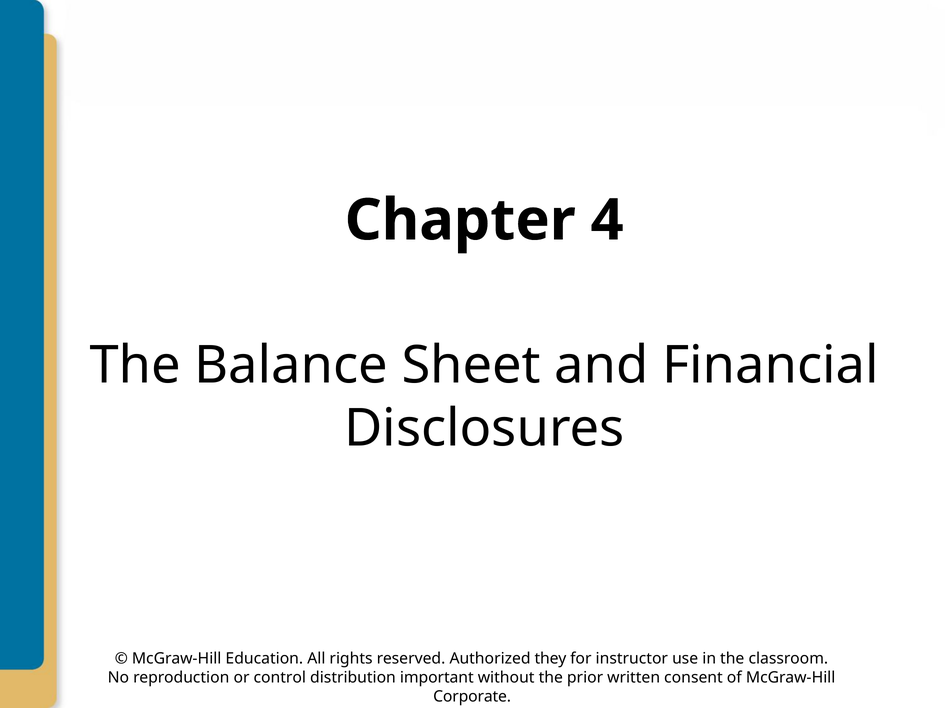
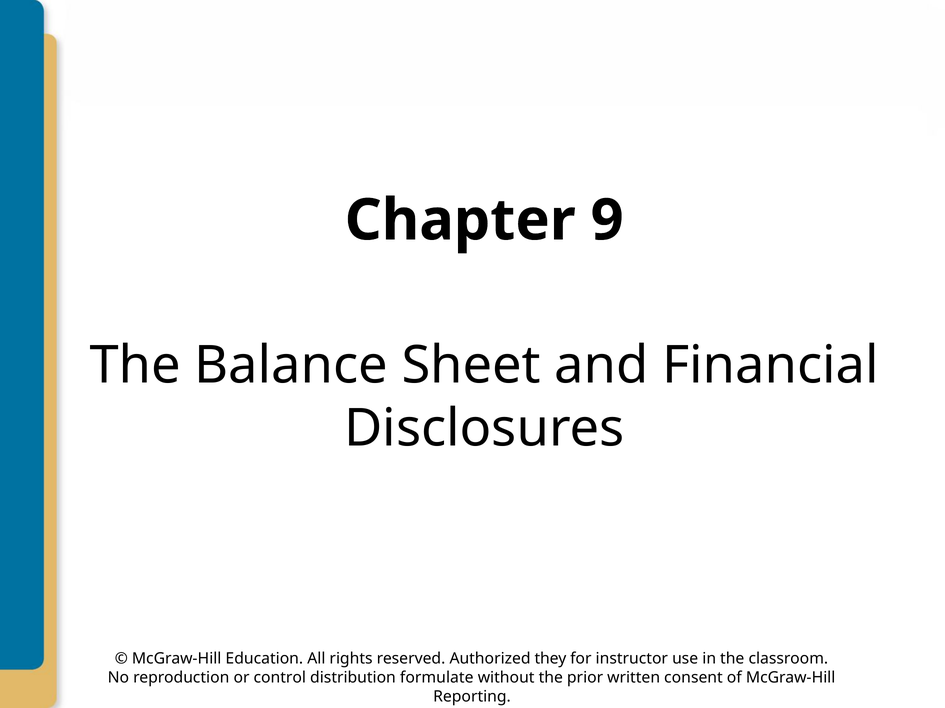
4: 4 -> 9 (607, 221)
important: important -> formulate (437, 678)
Corporate: Corporate -> Reporting (472, 697)
